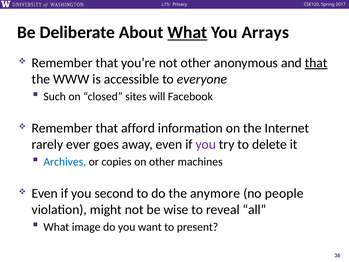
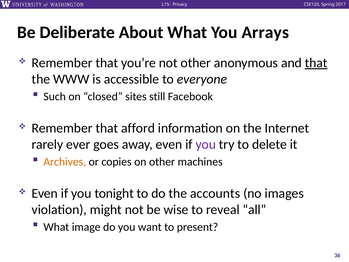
What underline: present -> none (187, 32)
will: will -> still (157, 96)
Archives colour: blue -> orange (65, 162)
second: second -> tonight (114, 193)
anymore: anymore -> accounts (215, 193)
people: people -> images (284, 193)
